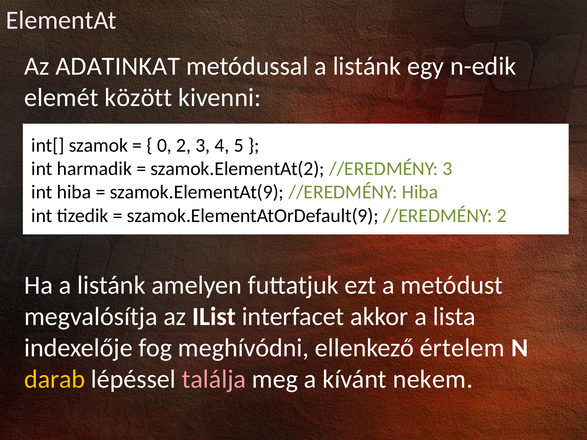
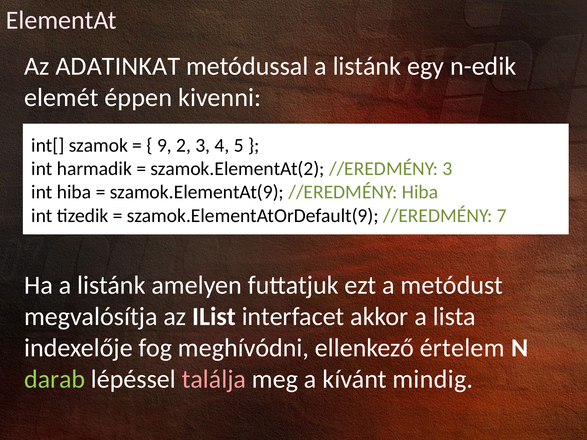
között: között -> éppen (138, 98)
0: 0 -> 9 (164, 145)
//EREDMÉNY 2: 2 -> 7 (502, 216)
darab colour: yellow -> light green (55, 379)
nekem: nekem -> mindig (433, 379)
